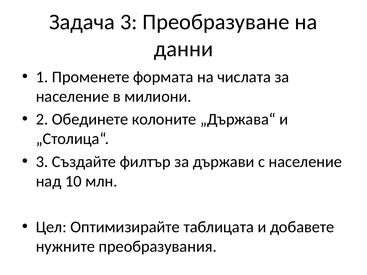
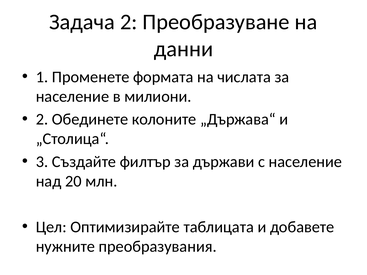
Задача 3: 3 -> 2 (129, 22)
10: 10 -> 20 (73, 181)
